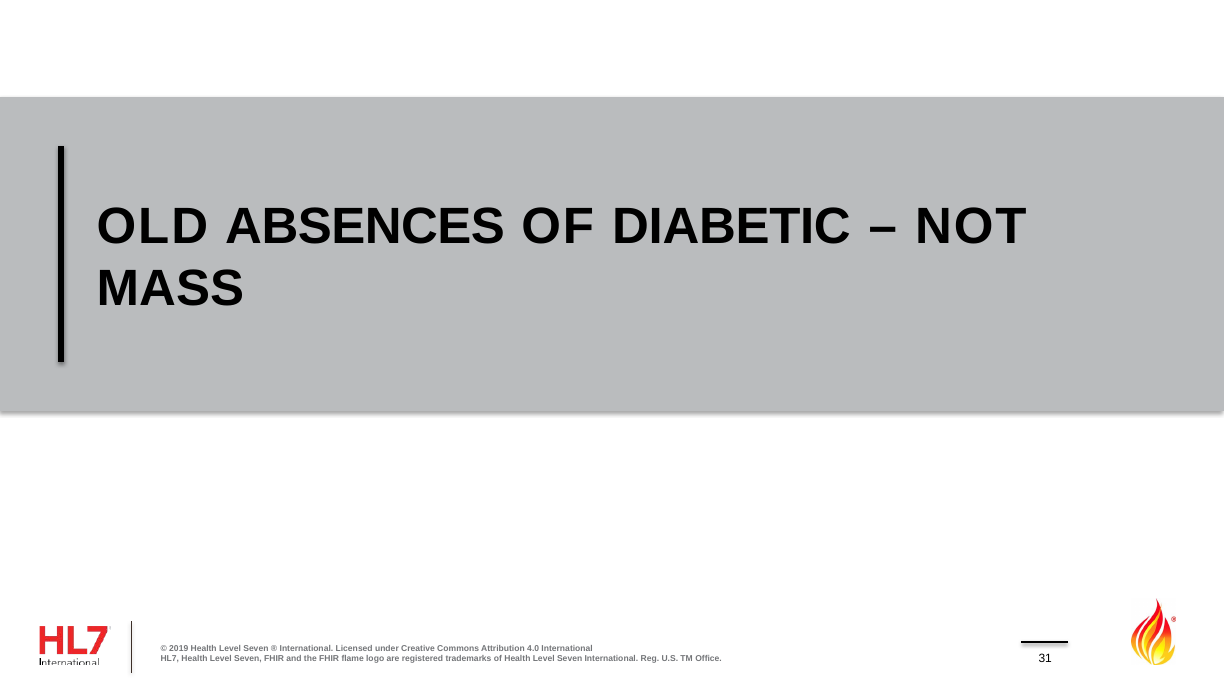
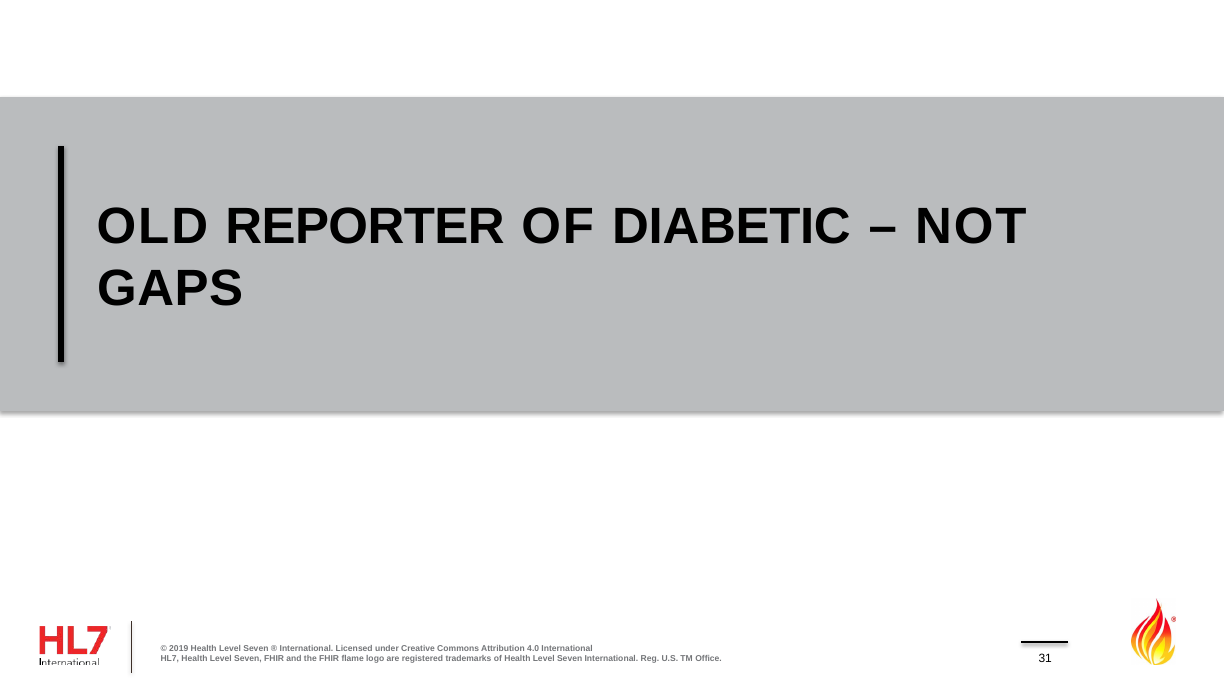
ABSENCES: ABSENCES -> REPORTER (365, 227)
MASS: MASS -> GAPS (170, 288)
